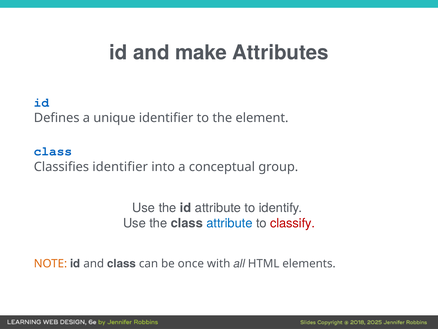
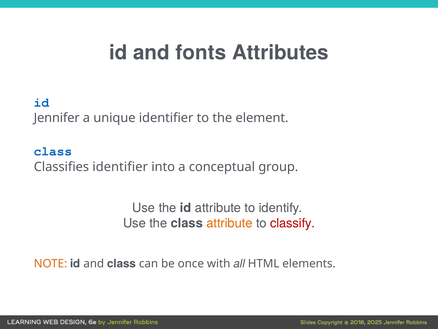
make: make -> fonts (201, 53)
Defines: Defines -> Jennifer (57, 118)
attribute colour: blue -> orange (229, 223)
